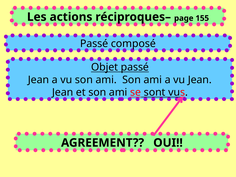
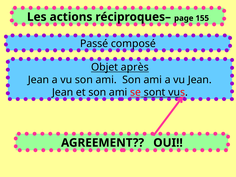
Objet passé: passé -> après (135, 67)
